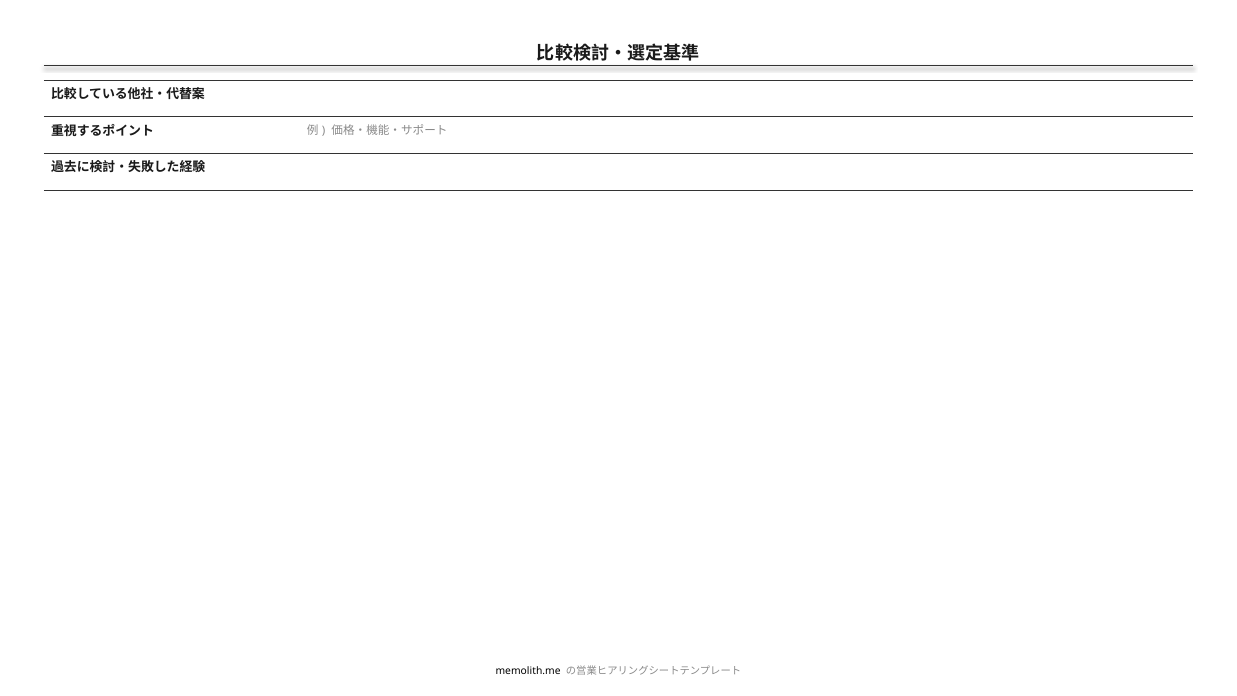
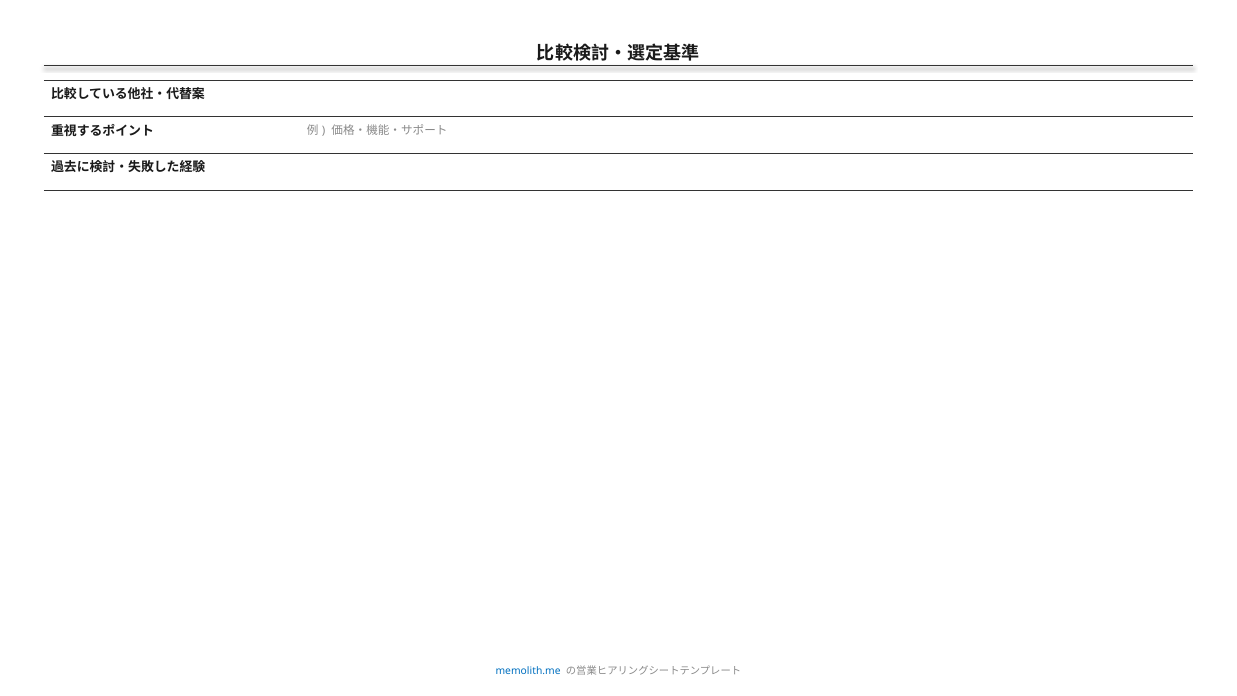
memolith.me colour: black -> blue (528, 671)
